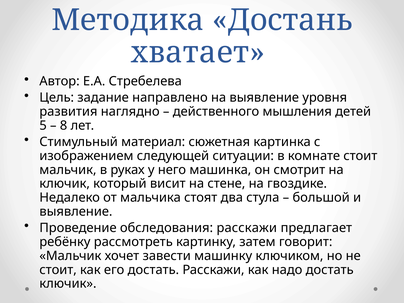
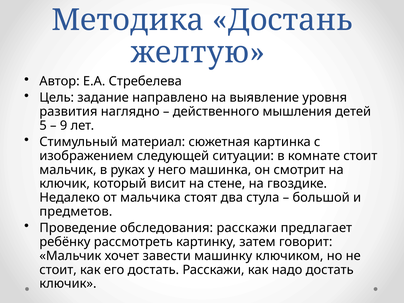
хватает: хватает -> желтую (198, 53)
8: 8 -> 9 (64, 126)
выявление: выявление -> предметов (76, 212)
